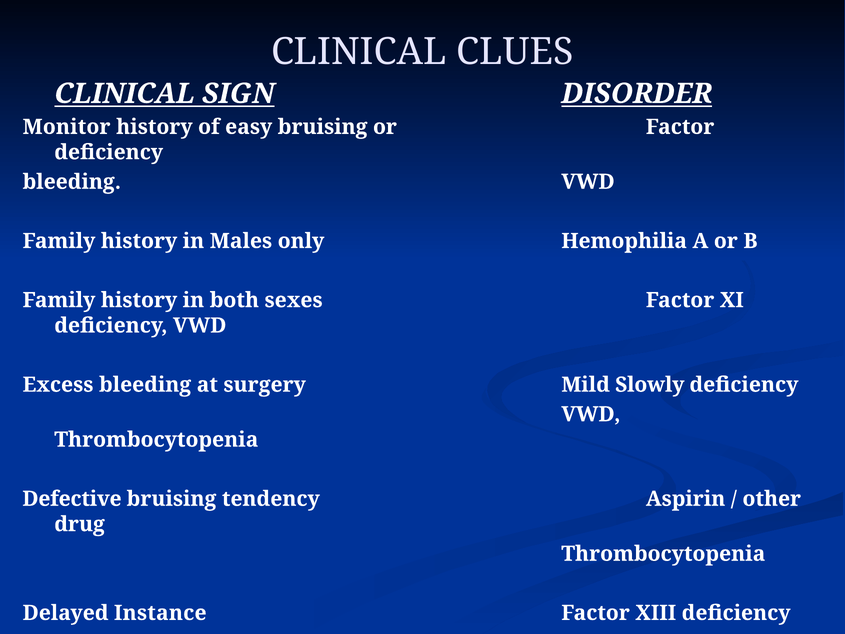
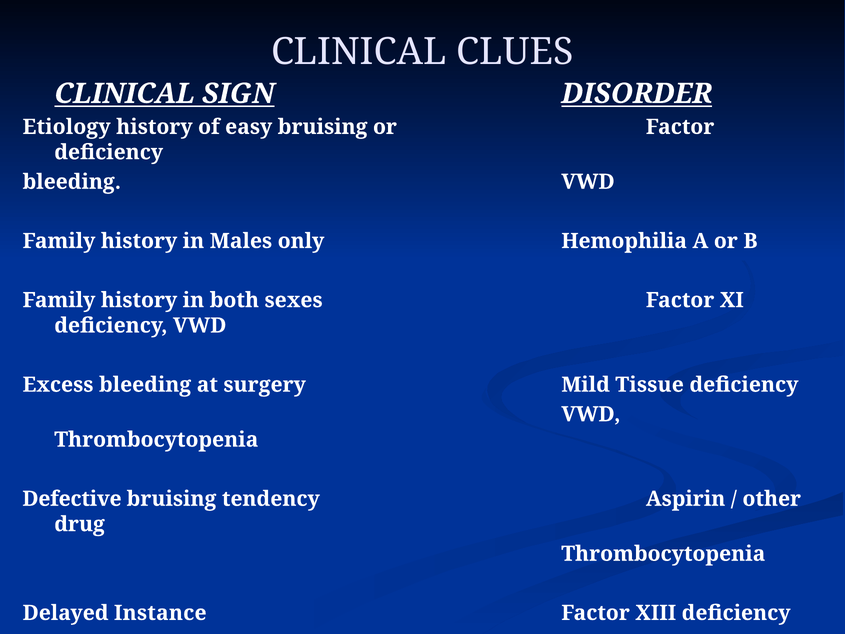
Monitor: Monitor -> Etiology (67, 127)
Slowly: Slowly -> Tissue (650, 385)
